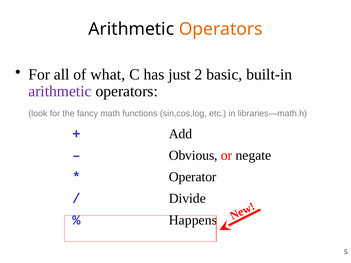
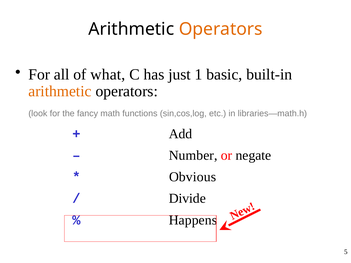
2: 2 -> 1 (199, 74)
arithmetic colour: purple -> orange (60, 91)
Obvious: Obvious -> Number (193, 156)
Operator: Operator -> Obvious (193, 177)
